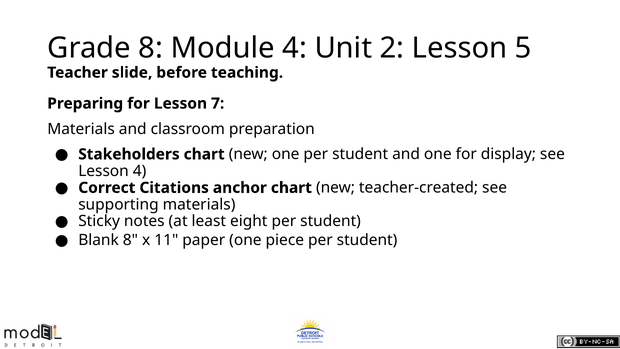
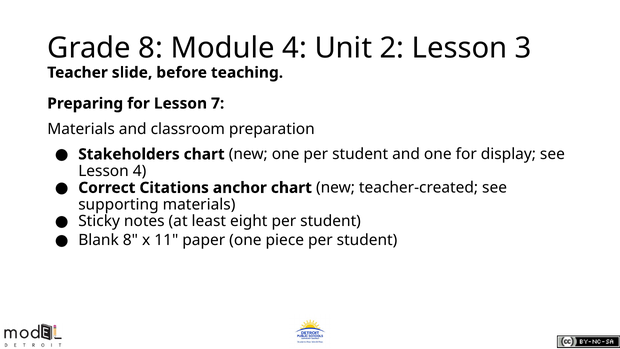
5: 5 -> 3 (523, 48)
